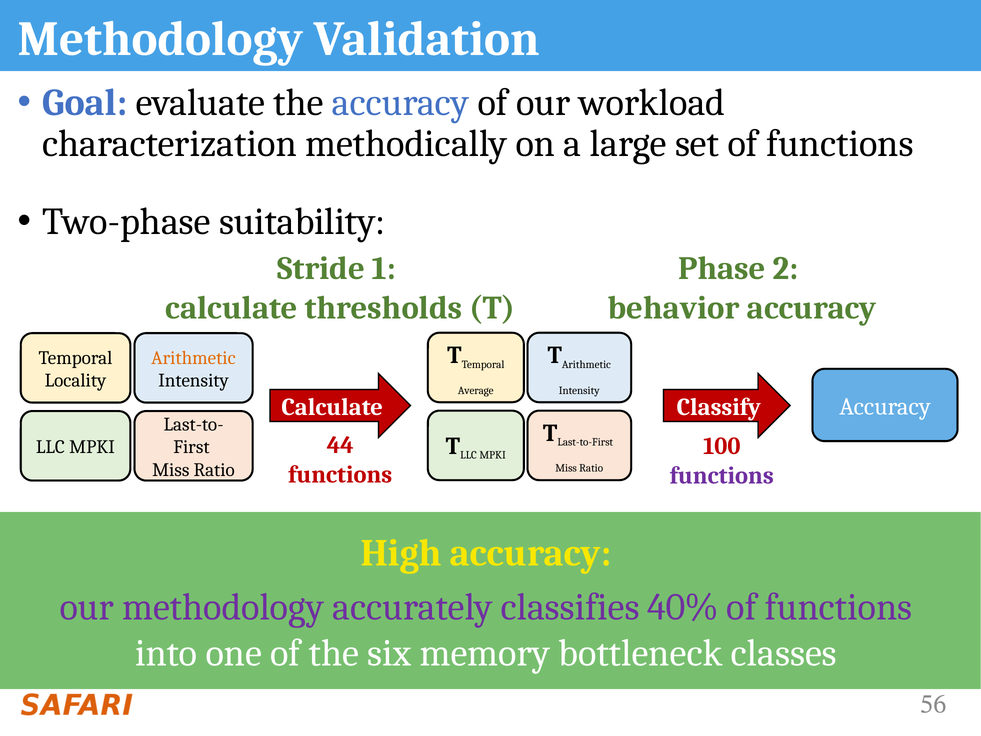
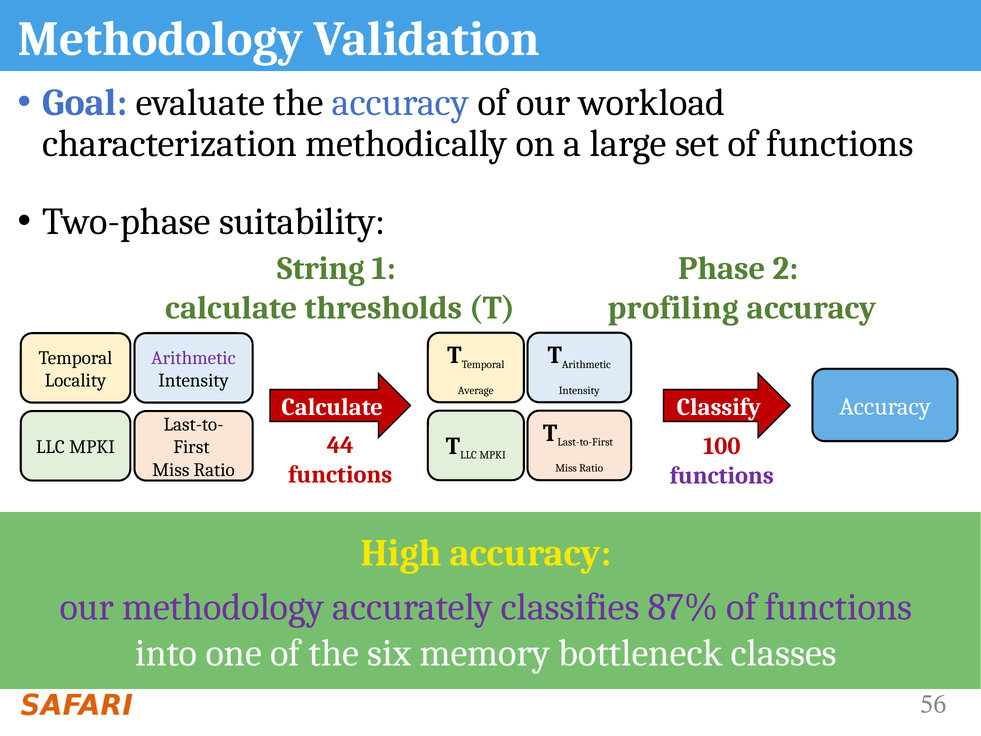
Stride: Stride -> String (321, 268)
behavior: behavior -> profiling (673, 308)
Arithmetic colour: orange -> purple (193, 358)
40%: 40% -> 87% (683, 607)
